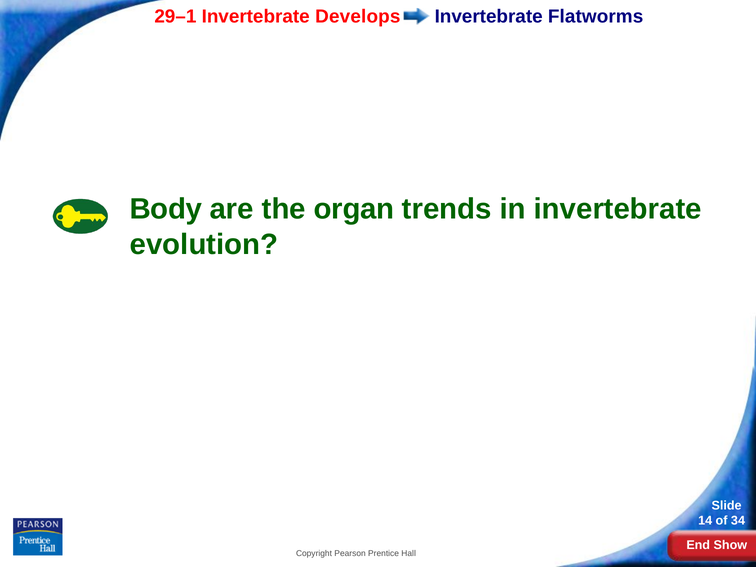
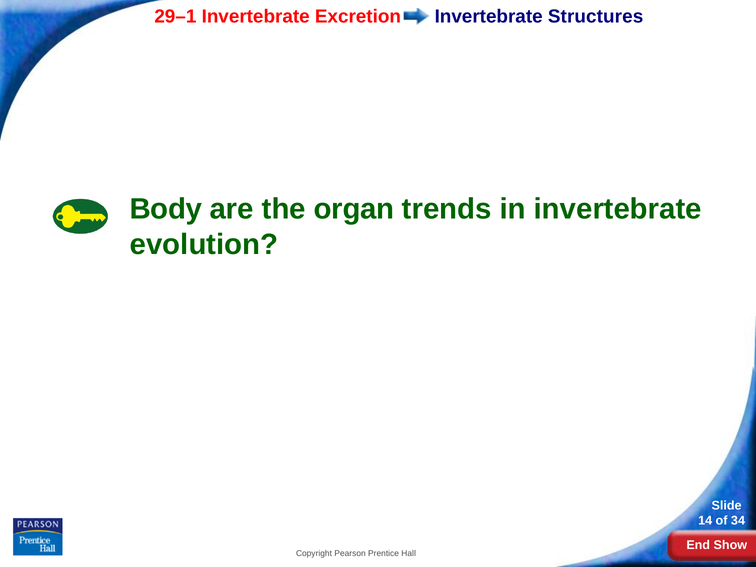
Develops: Develops -> Excretion (358, 16)
Flatworms: Flatworms -> Structures (596, 16)
